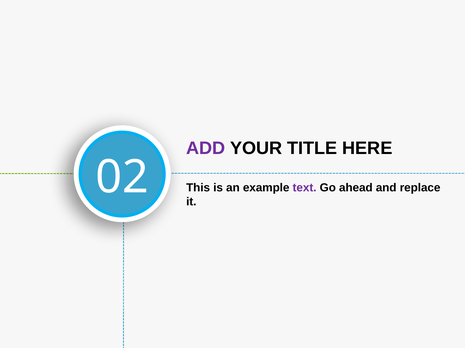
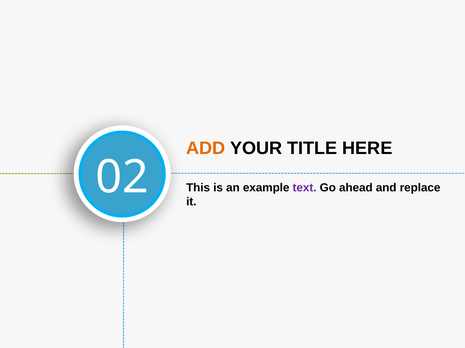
ADD colour: purple -> orange (206, 148)
